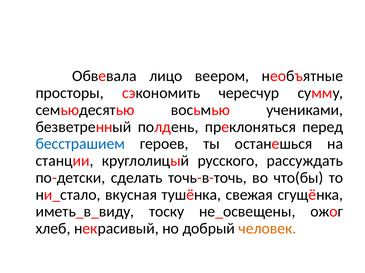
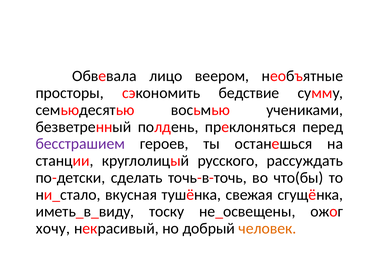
чересчур: чересчур -> бедствие (249, 93)
бесстрашием colour: blue -> purple (80, 144)
хлеб: хлеб -> хочу (53, 229)
